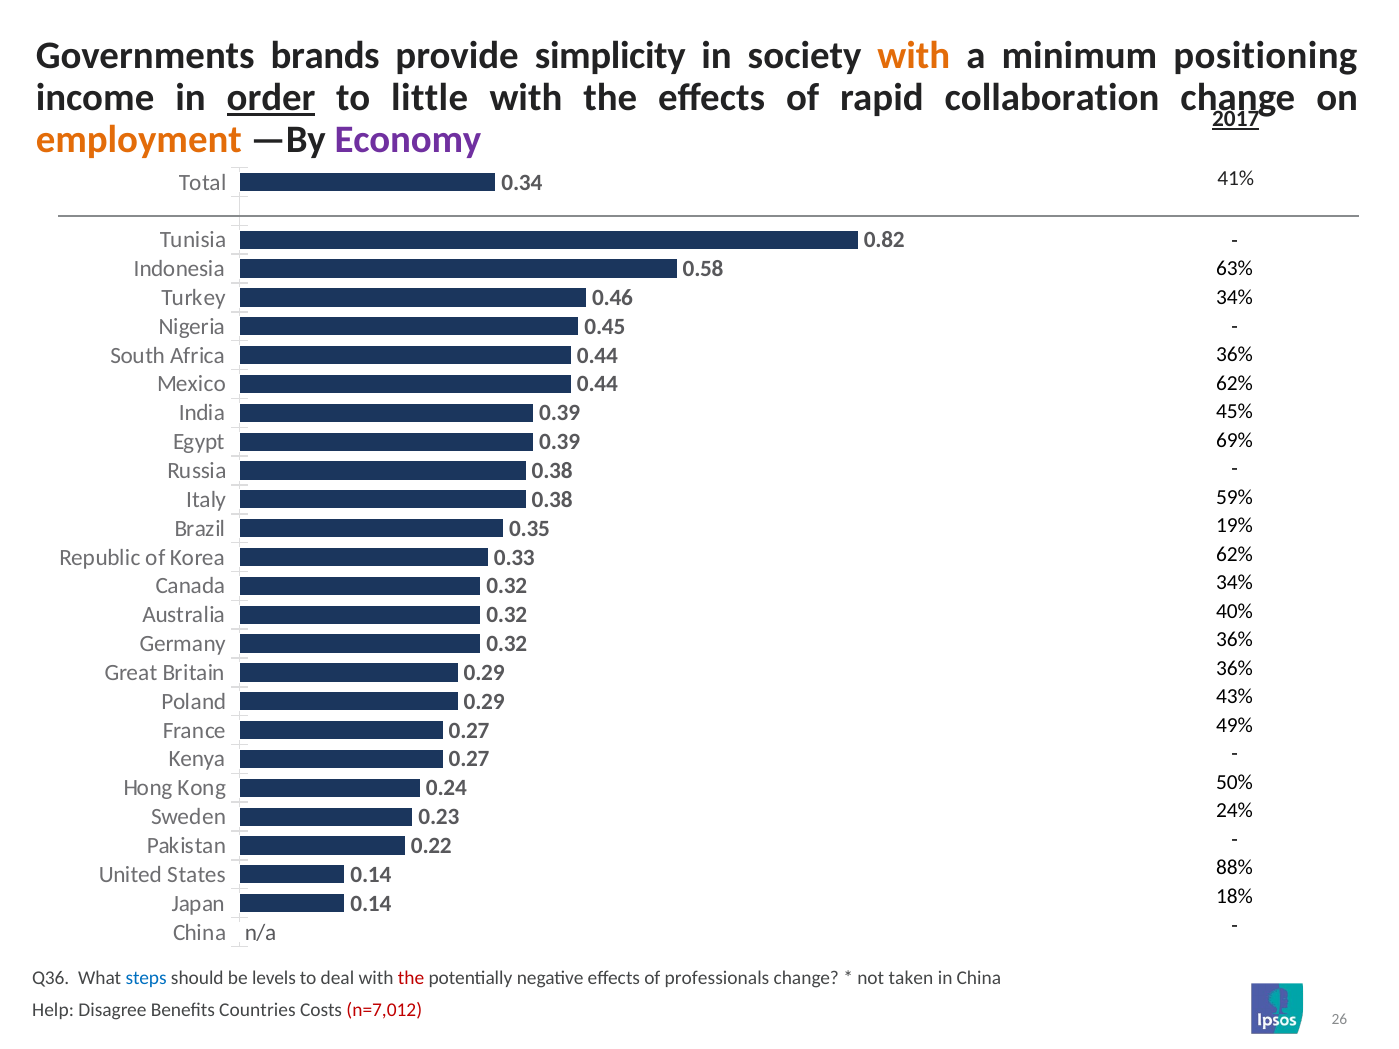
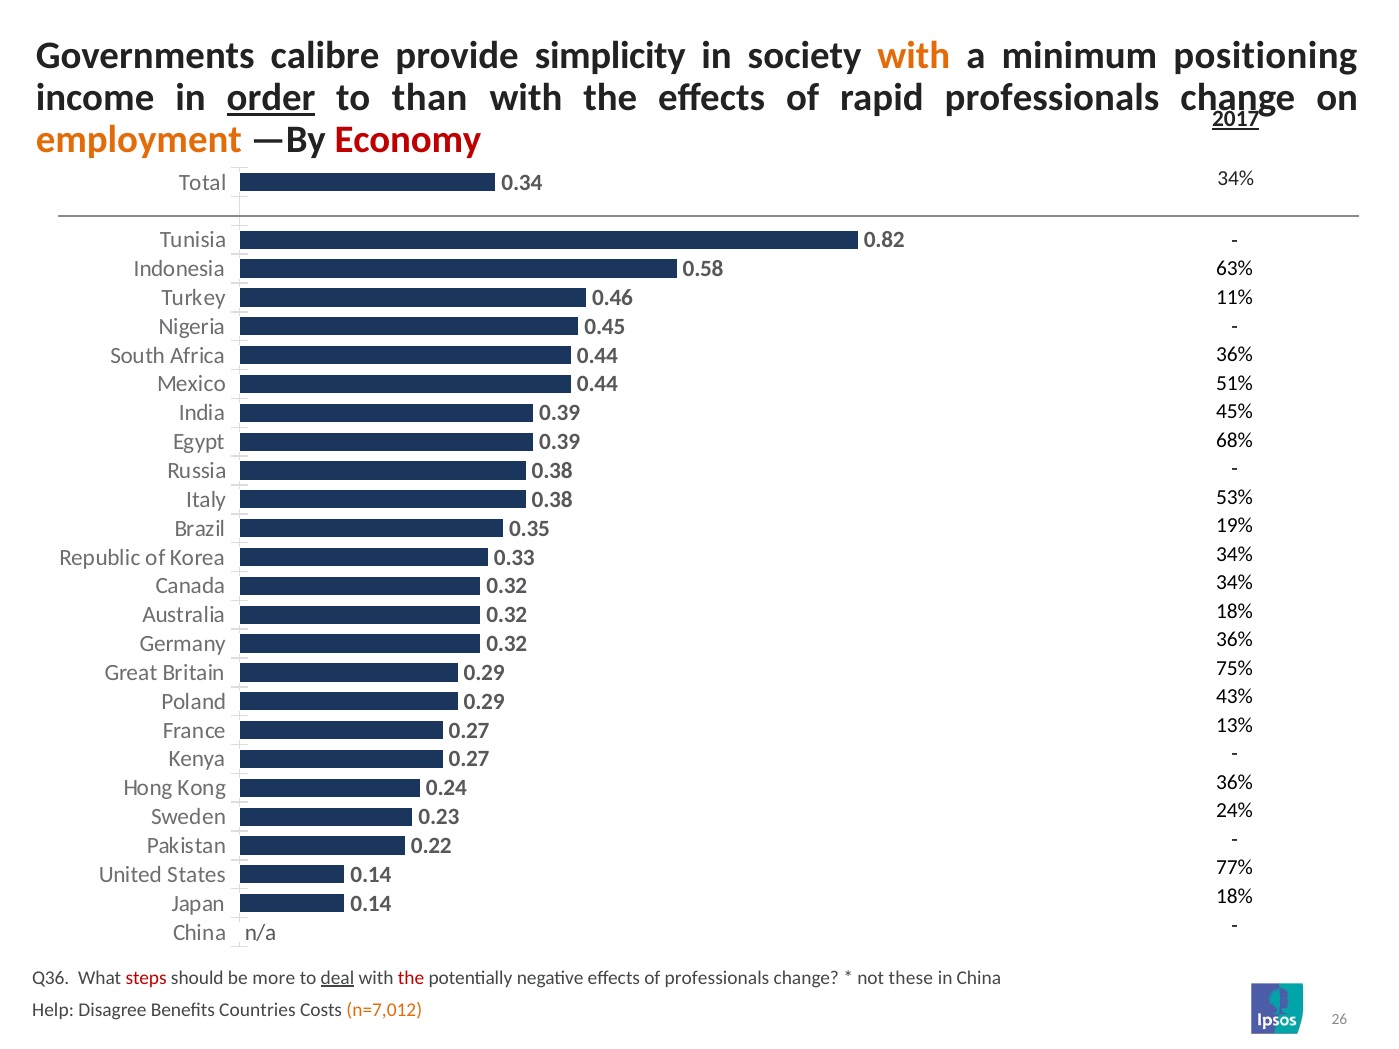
brands: brands -> calibre (325, 56)
little: little -> than (430, 98)
rapid collaboration: collaboration -> professionals (1052, 98)
Economy colour: purple -> red (408, 140)
41%: 41% -> 34% (1236, 179)
34%: 34% -> 11% (1234, 298)
62%: 62% -> 51% (1234, 383)
69%: 69% -> 68% (1234, 440)
59%: 59% -> 53% (1234, 497)
62%: 62% -> 34% (1234, 554)
40%: 40% -> 18% (1234, 611)
36%: 36% -> 75% (1234, 668)
49%: 49% -> 13% (1234, 725)
50%: 50% -> 36% (1234, 783)
88%: 88% -> 77% (1234, 868)
steps colour: blue -> red (146, 978)
levels: levels -> more (274, 978)
deal underline: none -> present (337, 978)
taken: taken -> these (911, 978)
n=7,012 colour: red -> orange (384, 1010)
